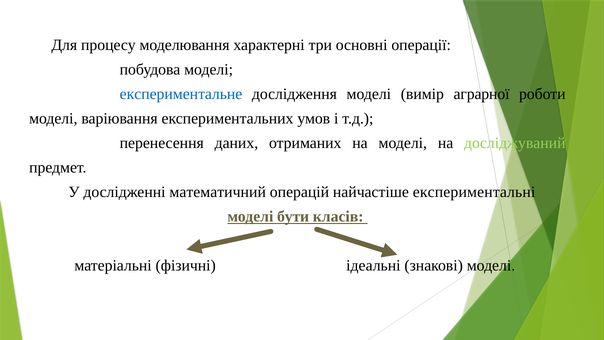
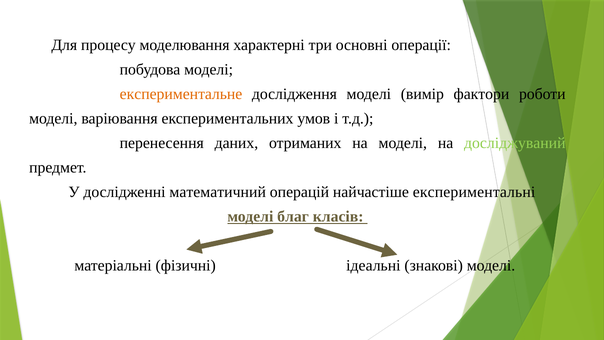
експериментальне colour: blue -> orange (181, 94)
аграрної: аграрної -> фактори (481, 94)
бути: бути -> благ (293, 216)
